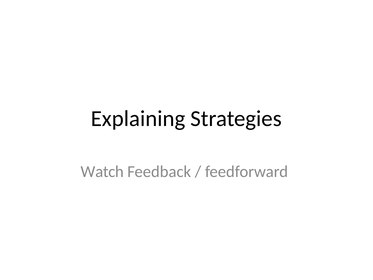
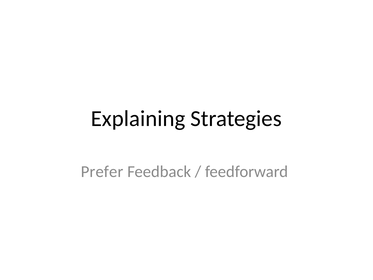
Watch: Watch -> Prefer (102, 171)
